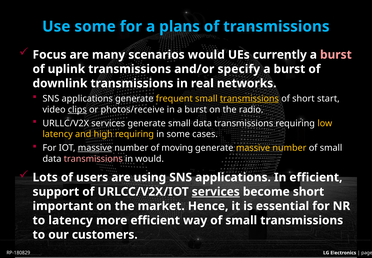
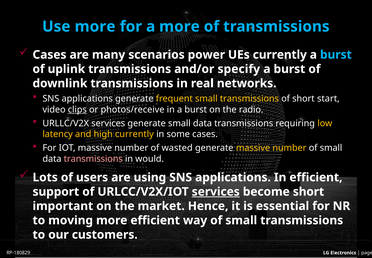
Use some: some -> more (95, 26)
a plans: plans -> more (179, 26)
Focus: Focus -> Cases (50, 55)
scenarios would: would -> power (206, 55)
burst colour: pink -> light blue (336, 55)
transmissions underline: present -> none (249, 98)
high requiring: requiring -> currently (134, 134)
massive underline: present -> none (95, 148)
moving: moving -> wasted (177, 148)
to latency: latency -> moving (71, 220)
